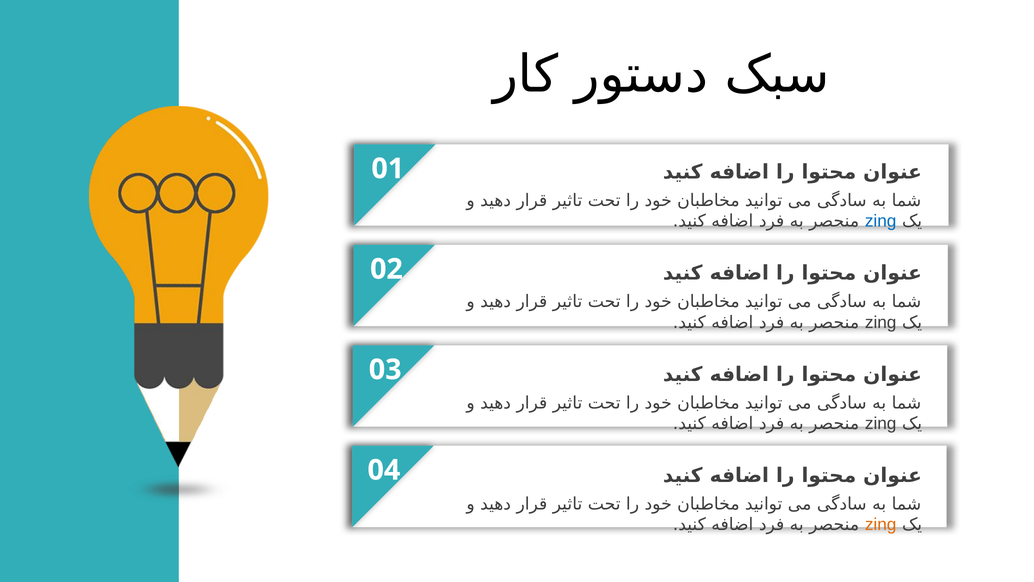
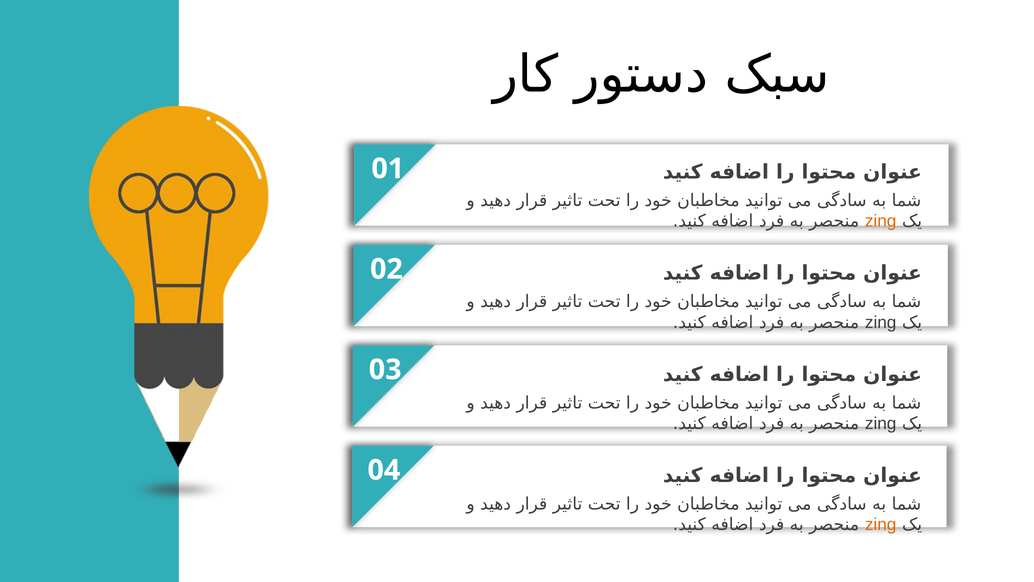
zing colour: blue -> orange (881, 221)
